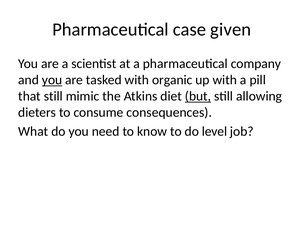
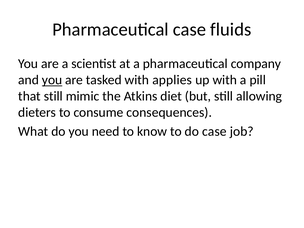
given: given -> fluids (231, 29)
organic: organic -> applies (172, 80)
but underline: present -> none (198, 96)
do level: level -> case (214, 131)
